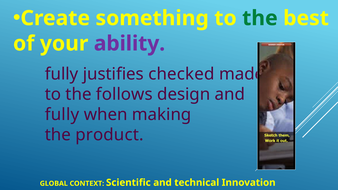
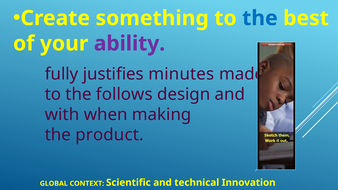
the colour: green -> blue (260, 18)
checked: checked -> minutes (181, 74)
fully: fully -> with (62, 115)
